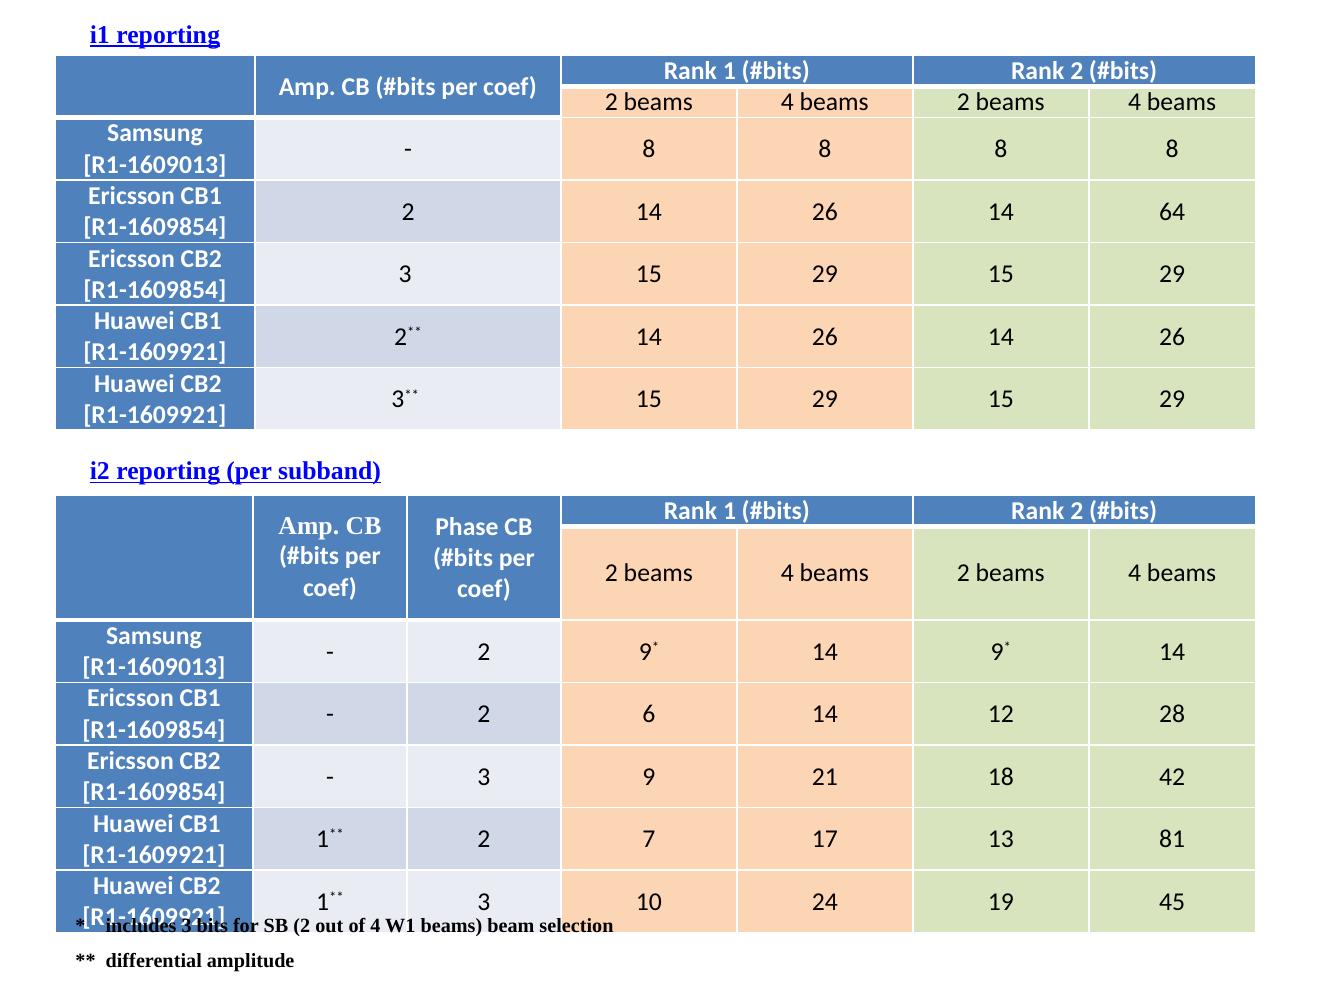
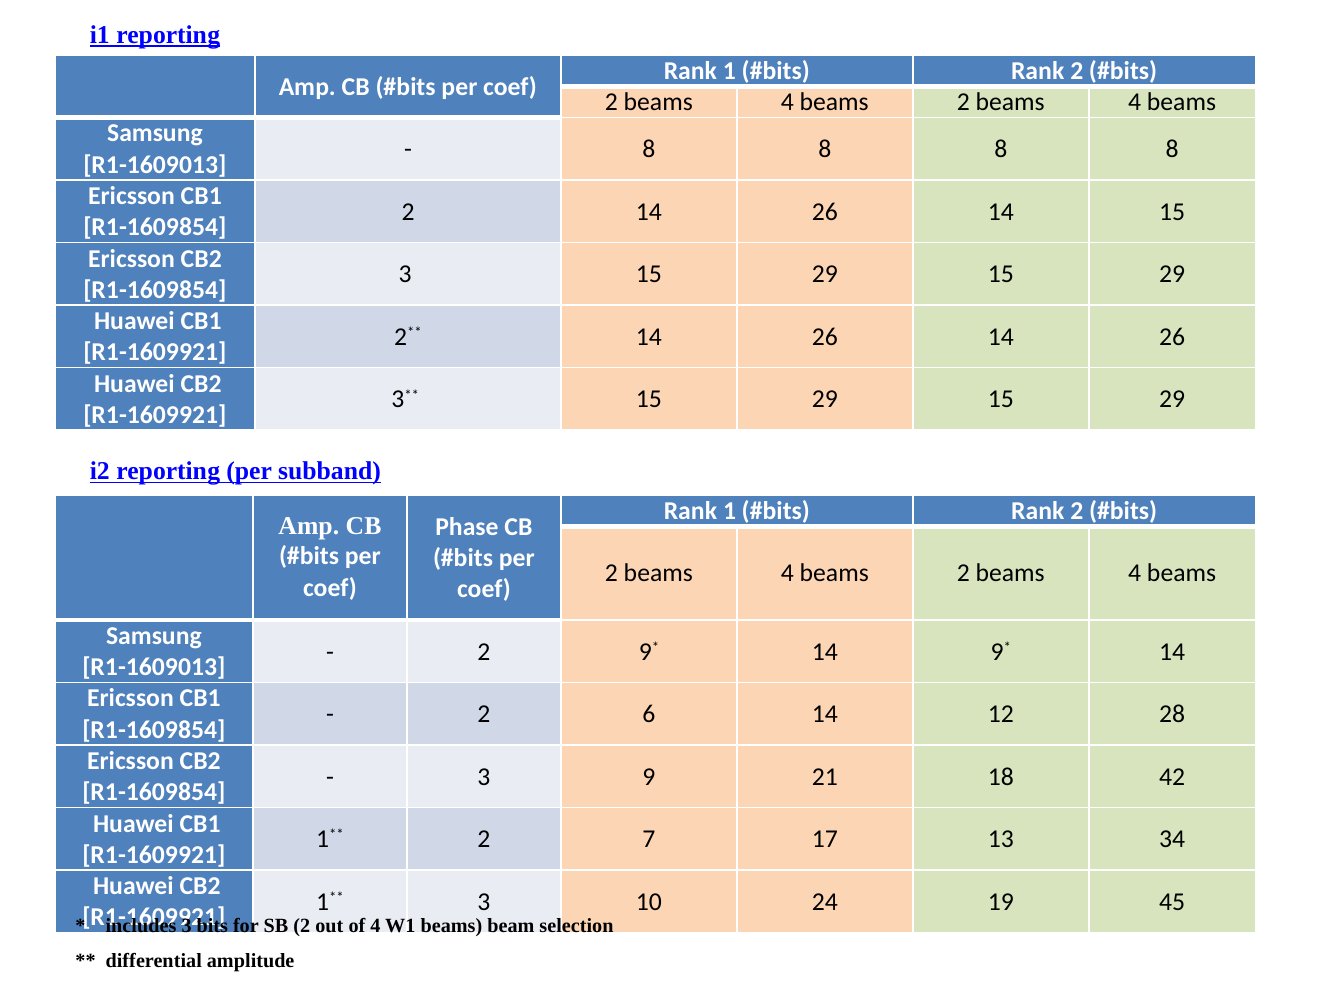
14 64: 64 -> 15 (1172, 212)
81: 81 -> 34 (1172, 839)
